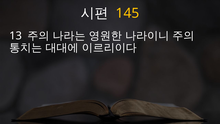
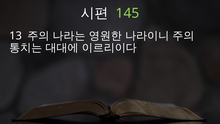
145 colour: yellow -> light green (127, 13)
